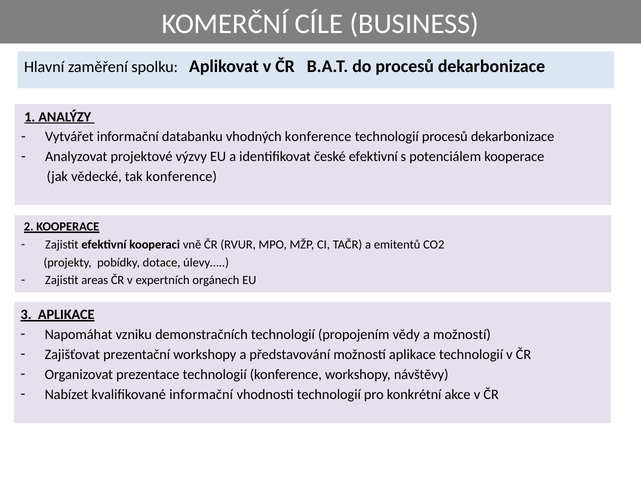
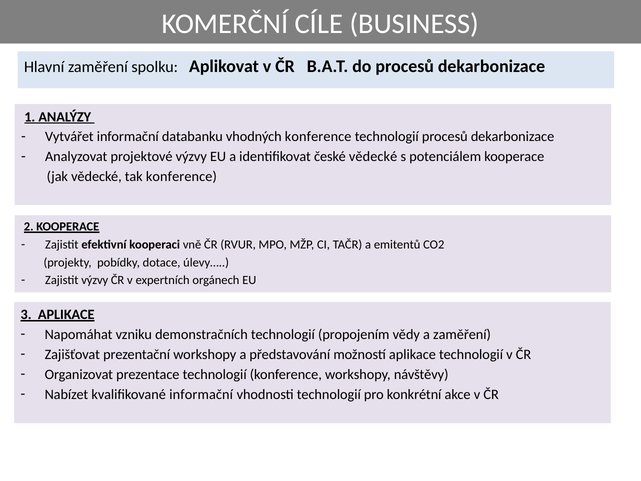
české efektivní: efektivní -> vědecké (373, 157)
Zajistit areas: areas -> výzvy (95, 280)
a možností: možností -> zaměření (462, 334)
